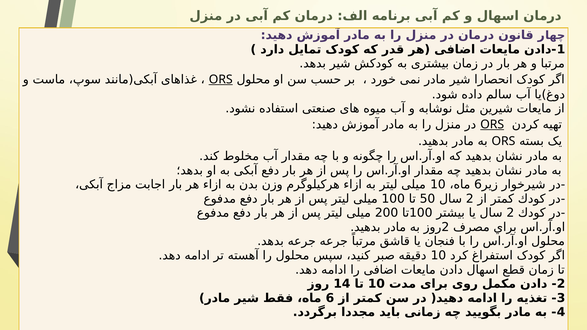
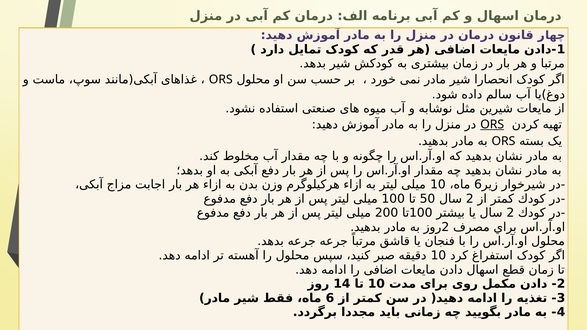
ORS underline: present -> none (221, 79)
